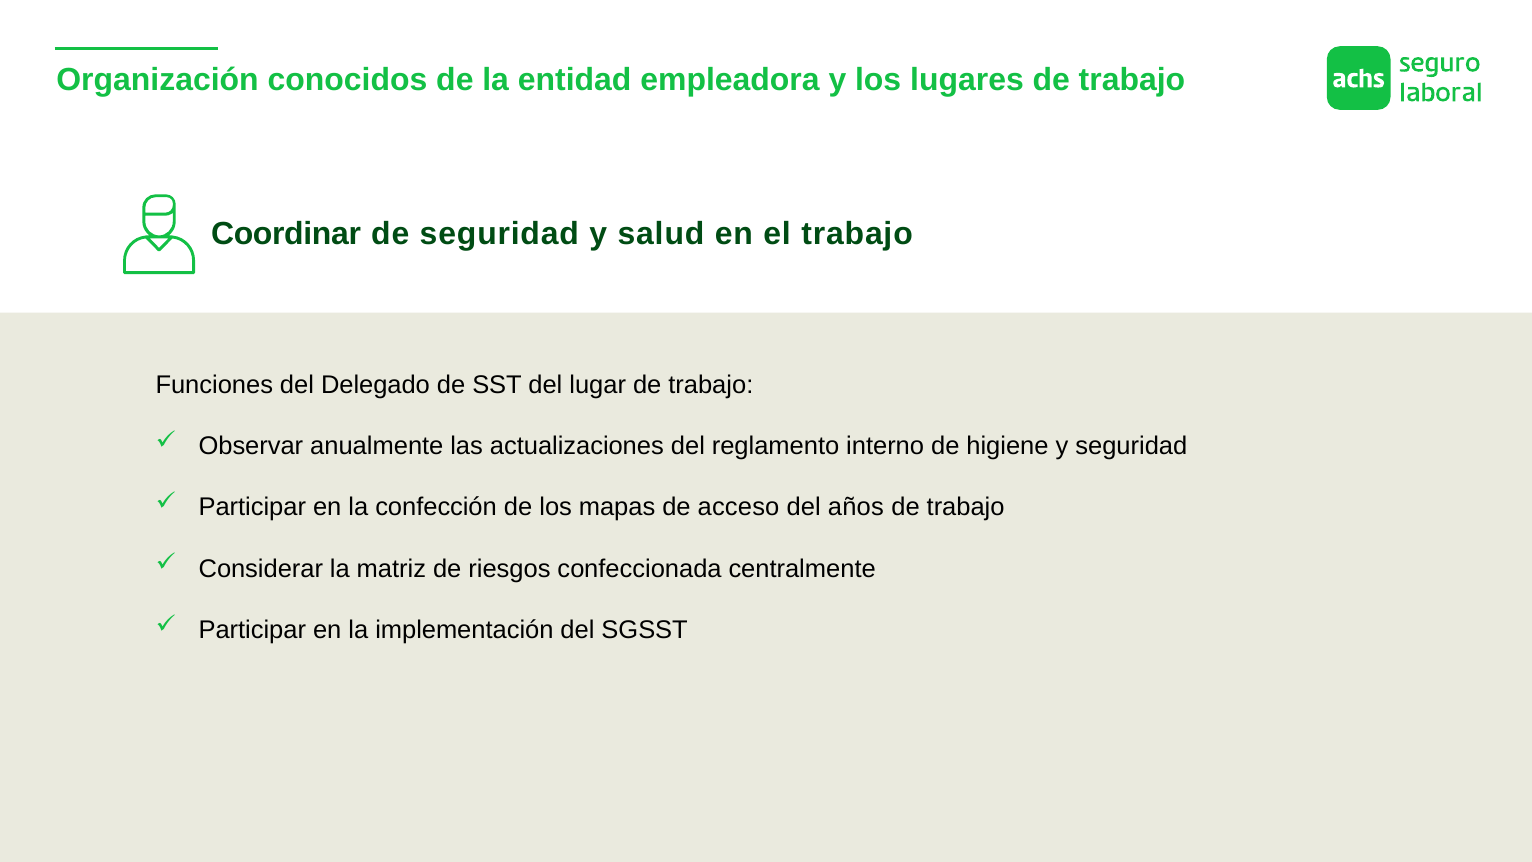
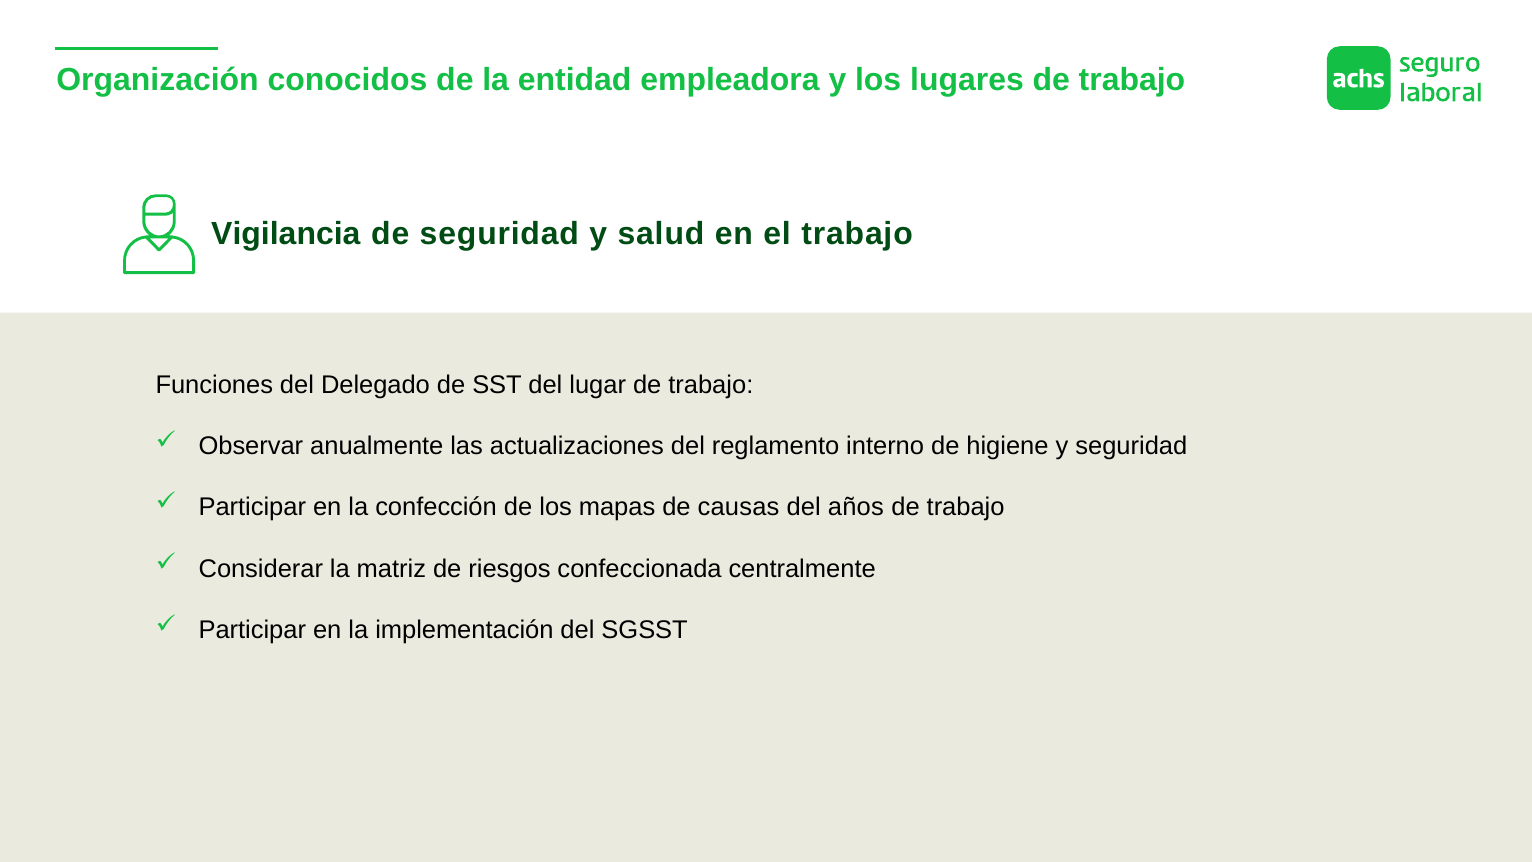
Coordinar: Coordinar -> Vigilancia (286, 234)
acceso: acceso -> causas (739, 507)
